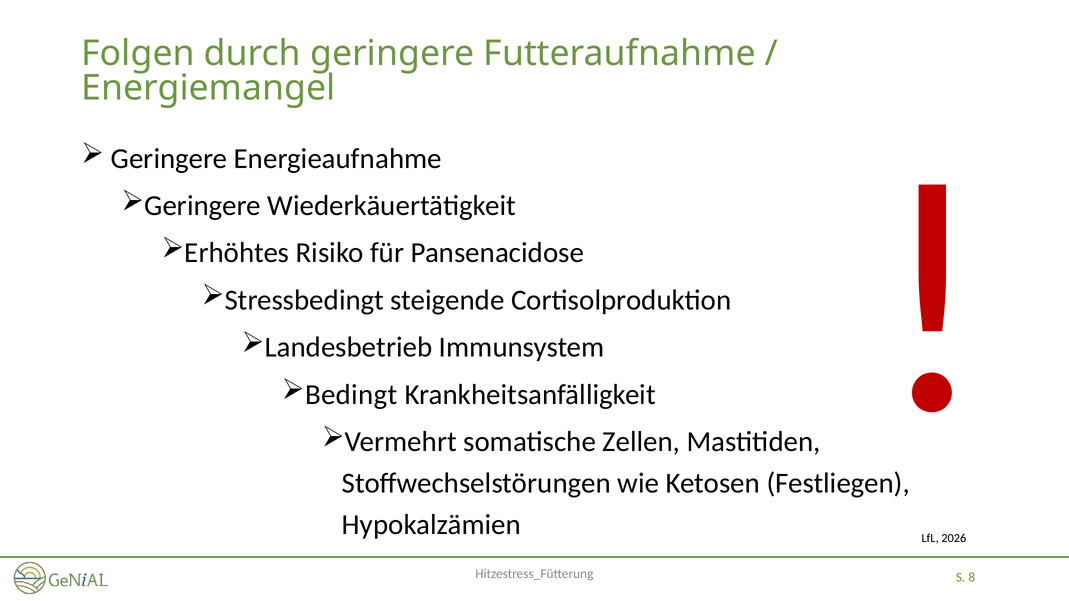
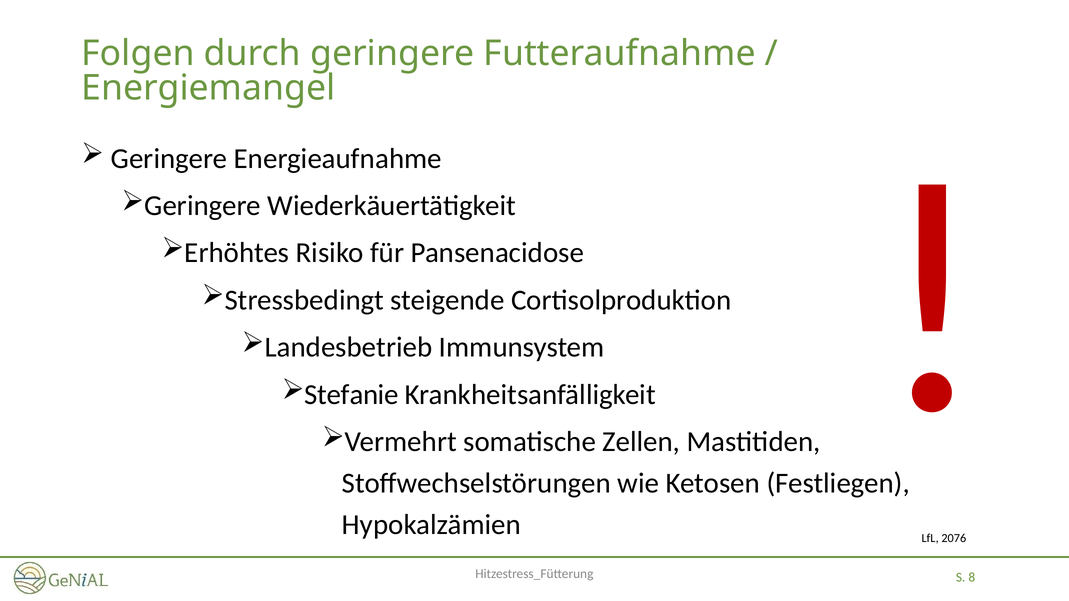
Bedingt: Bedingt -> Stefanie (352, 395)
2026: 2026 -> 2076 (954, 539)
